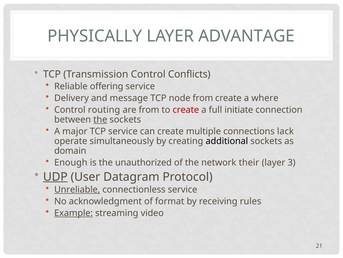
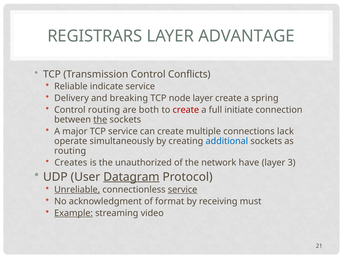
PHYSICALLY: PHYSICALLY -> REGISTRARS (95, 36)
offering: offering -> indicate (107, 86)
message: message -> breaking (129, 98)
node from: from -> layer (203, 98)
where: where -> spring (265, 98)
are from: from -> both (149, 110)
additional colour: black -> blue (227, 141)
domain: domain -> routing (70, 150)
Enough: Enough -> Creates (71, 162)
their: their -> have (249, 162)
UDP underline: present -> none (55, 176)
Datagram underline: none -> present (131, 176)
service underline: none -> present (183, 189)
rules: rules -> must (251, 201)
